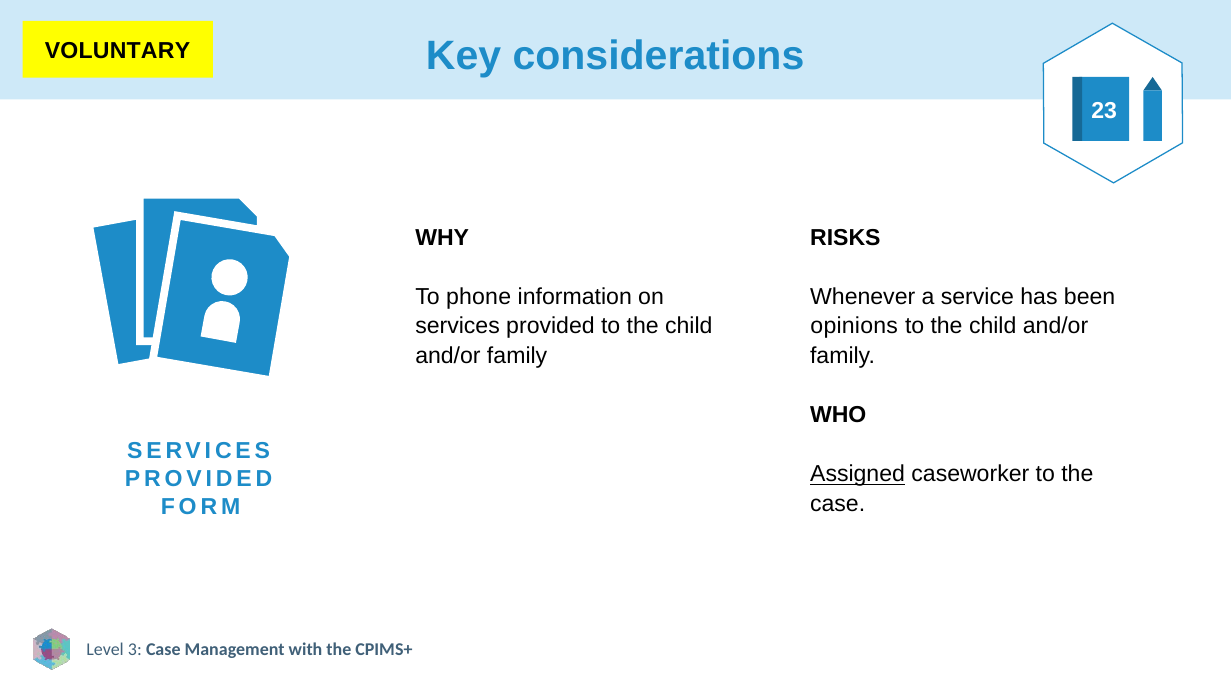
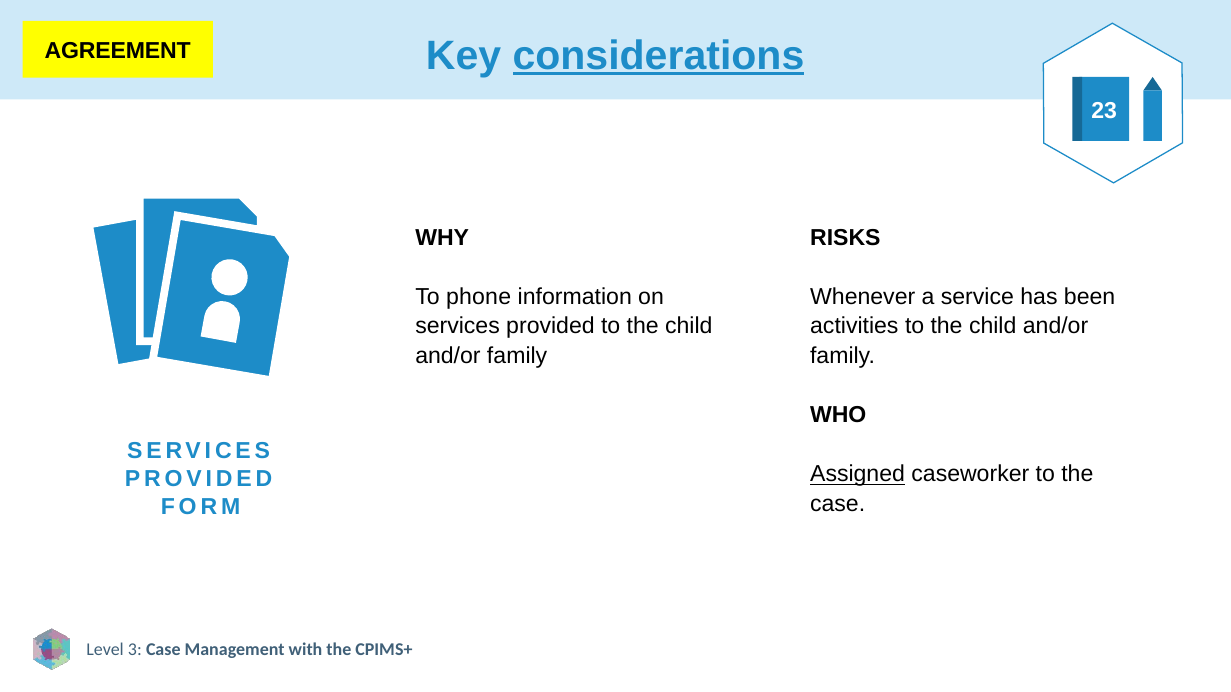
considerations underline: none -> present (658, 56)
VOLUNTARY: VOLUNTARY -> AGREEMENT (118, 51)
opinions: opinions -> activities (854, 326)
